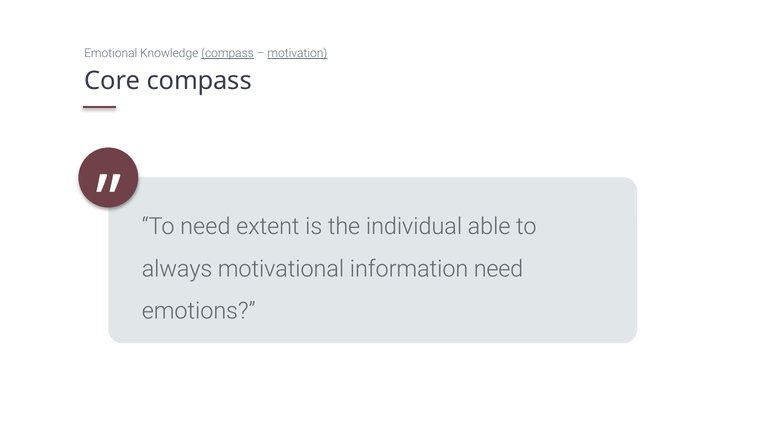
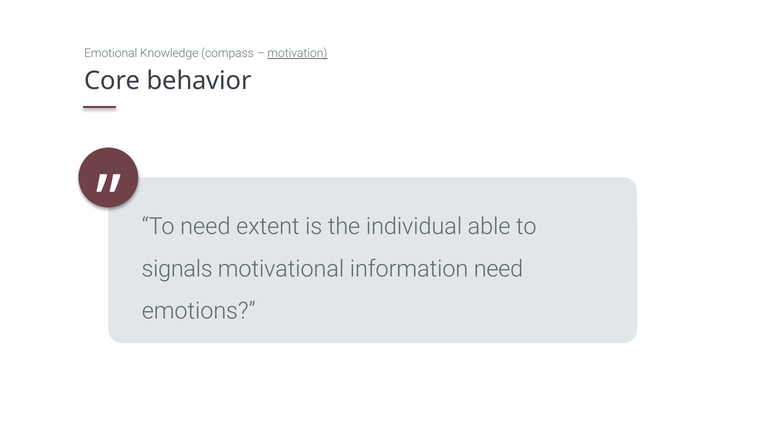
compass underline: present -> none (227, 53)
Core compass: compass -> behavior (199, 81)
always: always -> signals (177, 268)
